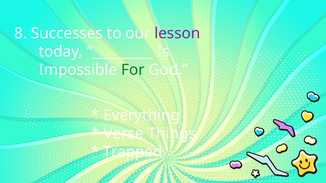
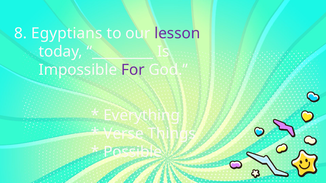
Successes: Successes -> Egyptians (67, 33)
For colour: green -> purple (133, 70)
Trapped: Trapped -> Possible (133, 152)
